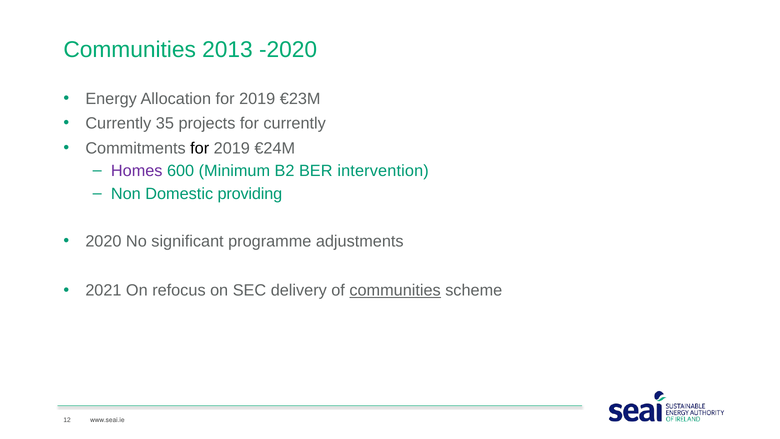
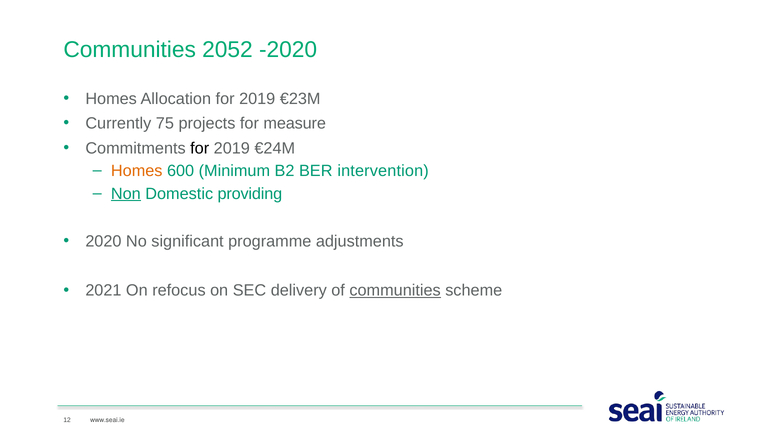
2013: 2013 -> 2052 (227, 49)
Energy: Energy -> Homes (111, 99)
35: 35 -> 75 (165, 123)
for currently: currently -> measure (295, 123)
Homes colour: purple -> orange (137, 171)
Non underline: none -> present (126, 194)
